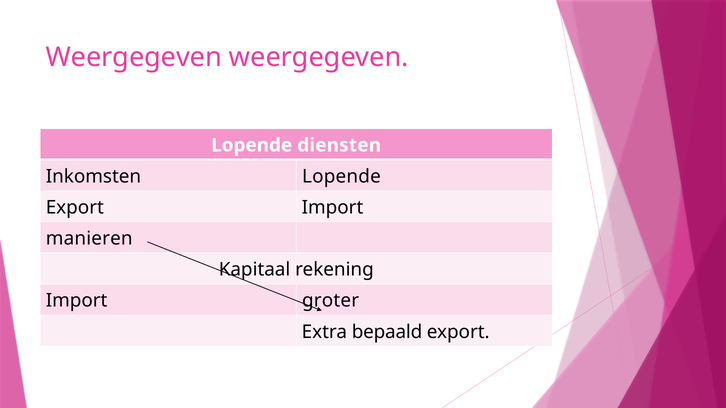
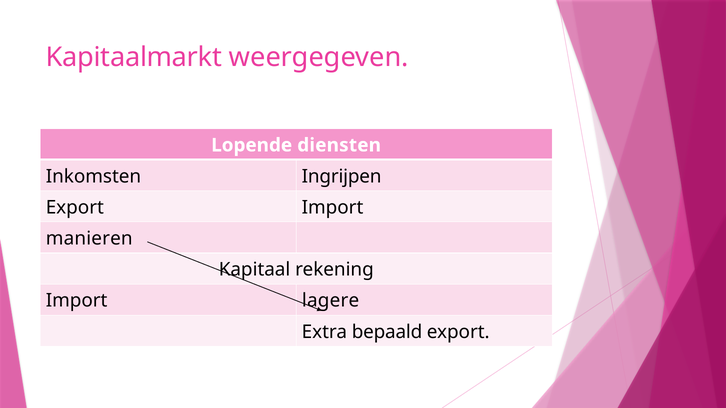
Weergegeven: Weergegeven -> Kapitaalmarkt (134, 57)
Inkomsten Lopende: Lopende -> Ingrijpen (342, 176)
groter: groter -> lagere (331, 301)
